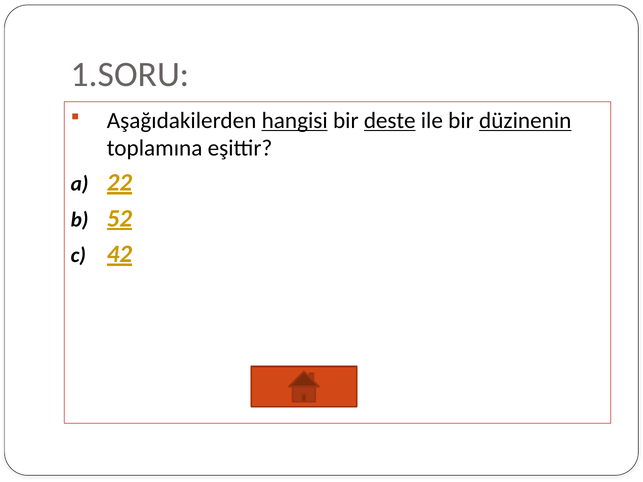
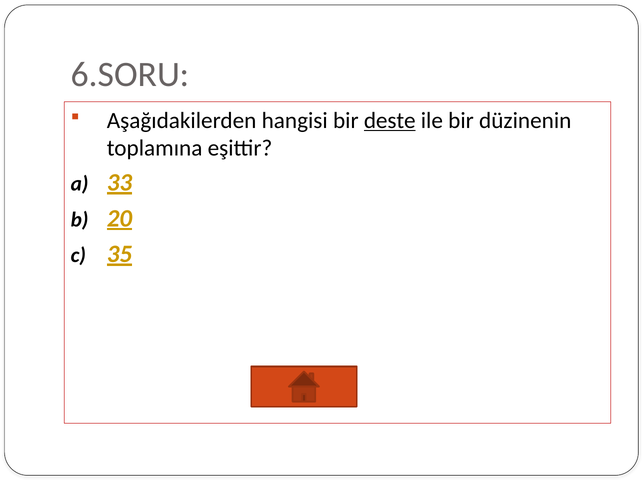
1.SORU: 1.SORU -> 6.SORU (130, 74)
hangisi underline: present -> none (295, 121)
düzinenin underline: present -> none (525, 121)
22: 22 -> 33 (119, 183)
52: 52 -> 20 (119, 218)
42: 42 -> 35 (119, 254)
